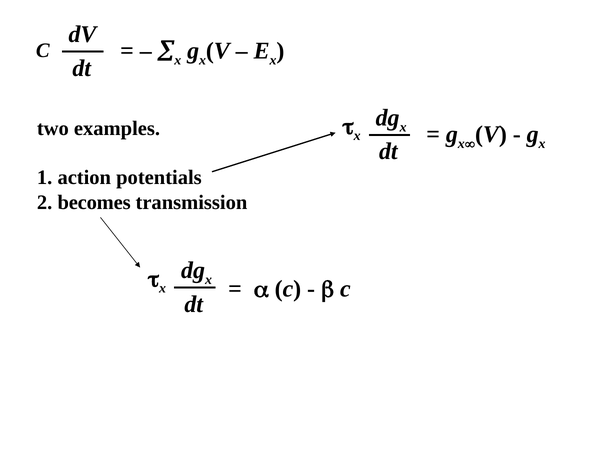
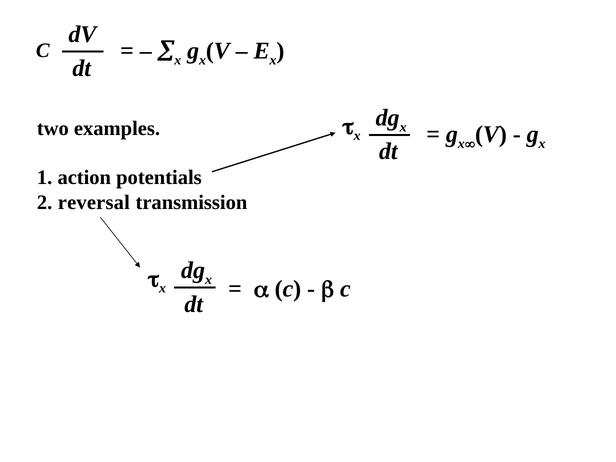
becomes: becomes -> reversal (94, 202)
